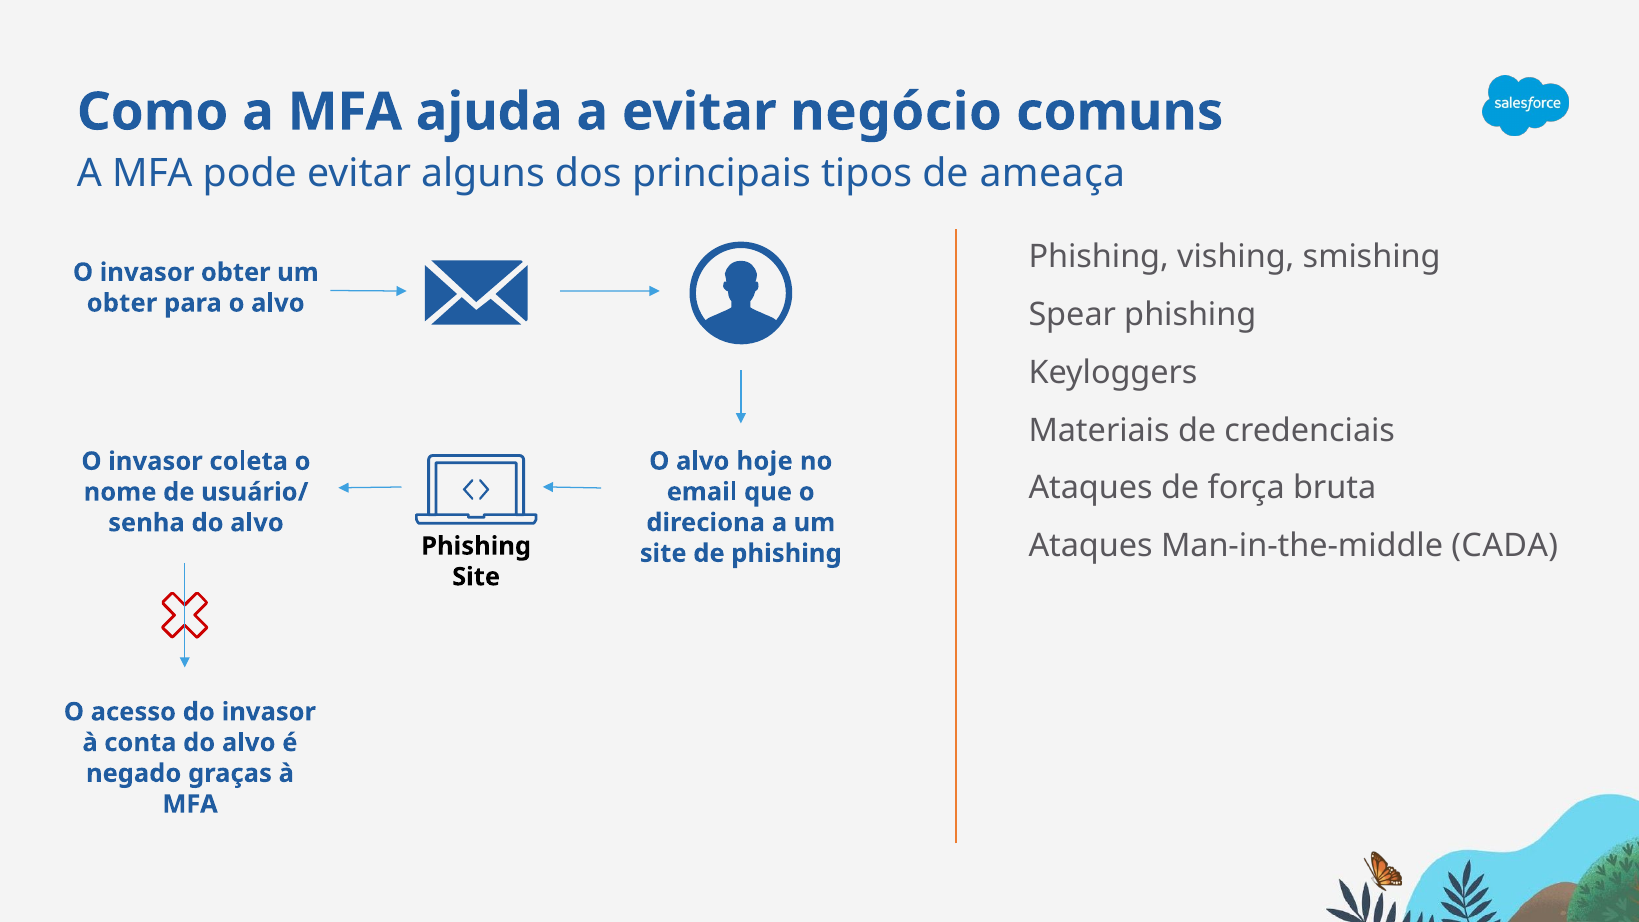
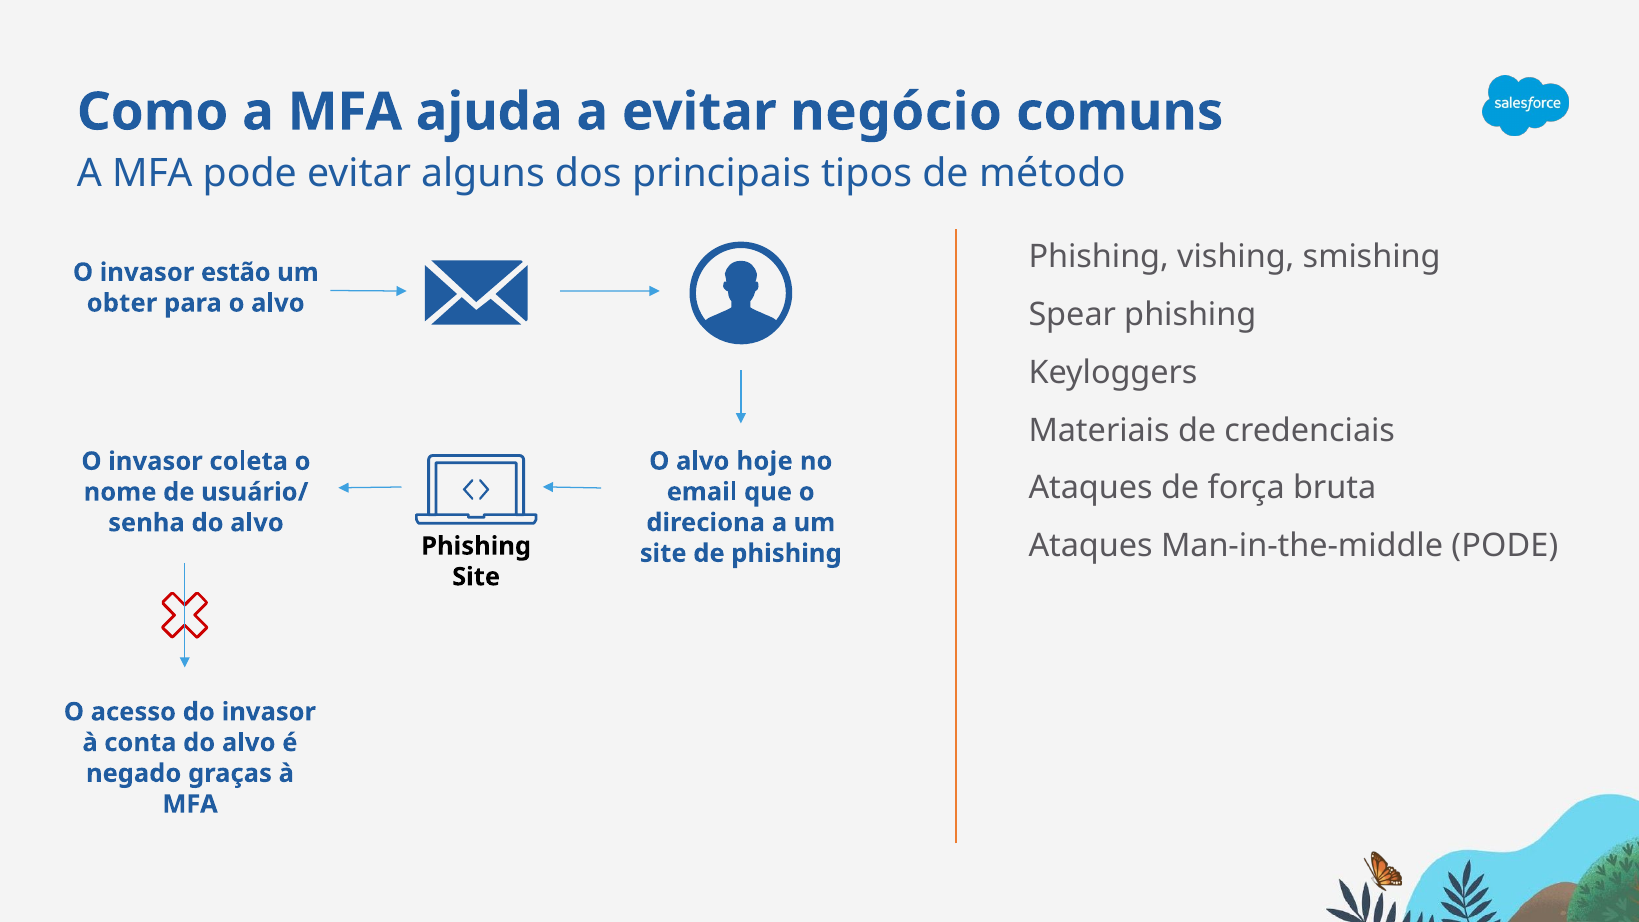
ameaça: ameaça -> método (1052, 174)
invasor obter: obter -> estão (236, 272)
Man-in-the-middle CADA: CADA -> PODE (1505, 546)
